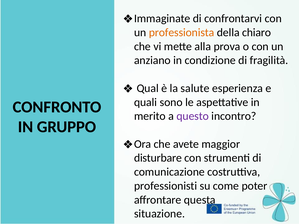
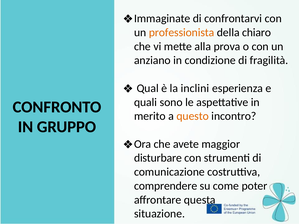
salute: salute -> inclini (195, 88)
questo colour: purple -> orange (193, 116)
professionisti: professionisti -> comprendere (166, 186)
